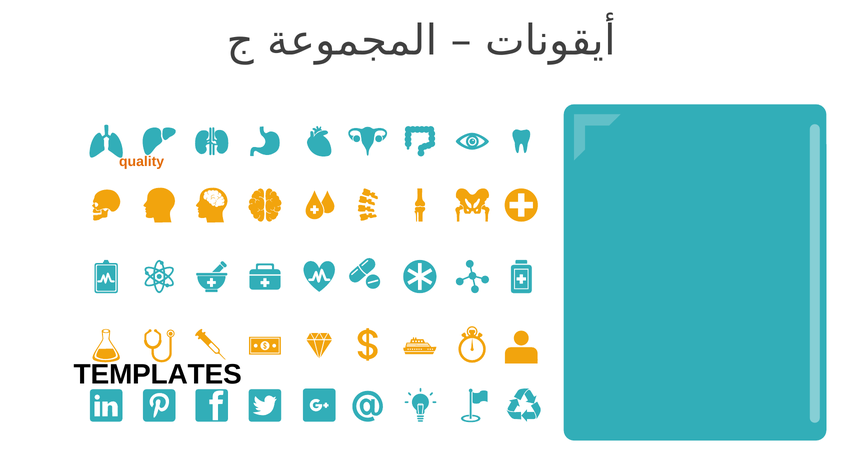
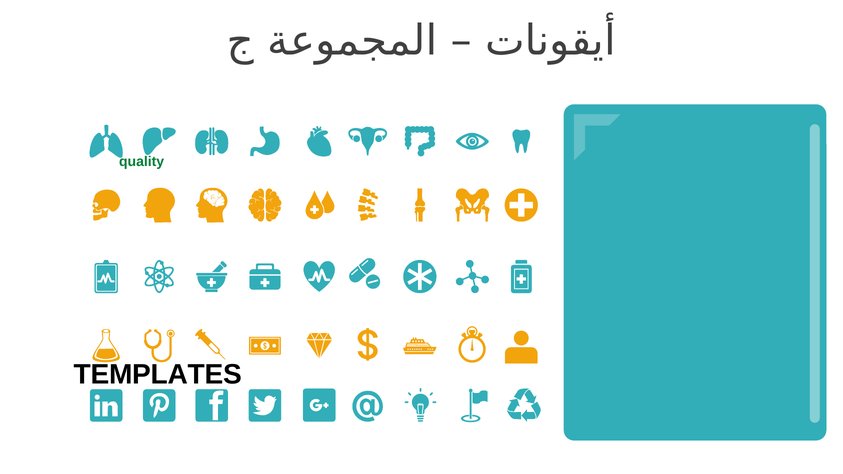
quality colour: orange -> green (142, 162)
